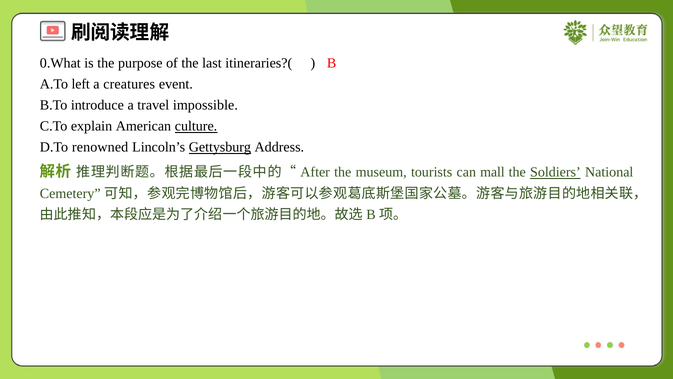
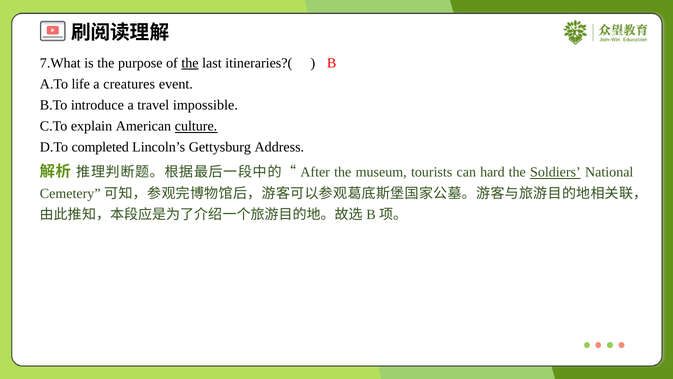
0.What: 0.What -> 7.What (60, 63)
the underline: none -> present (190, 63)
left: left -> life (81, 84)
renowned: renowned -> completed (100, 147)
Gettysburg underline: present -> none (220, 147)
mall: mall -> hard (492, 172)
